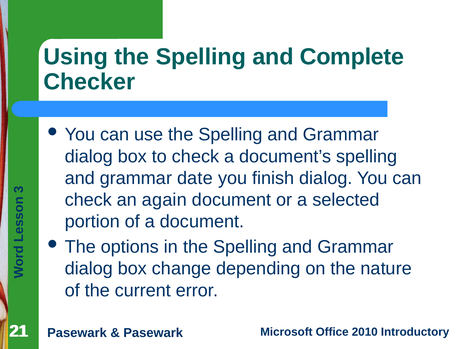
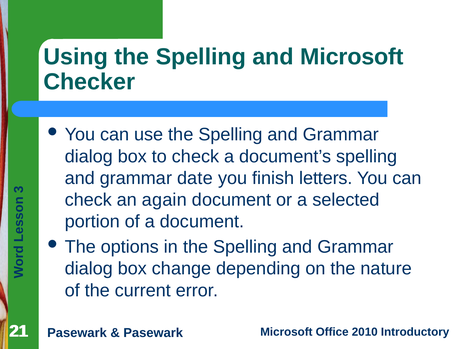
and Complete: Complete -> Microsoft (352, 57)
finish dialog: dialog -> letters (326, 178)
